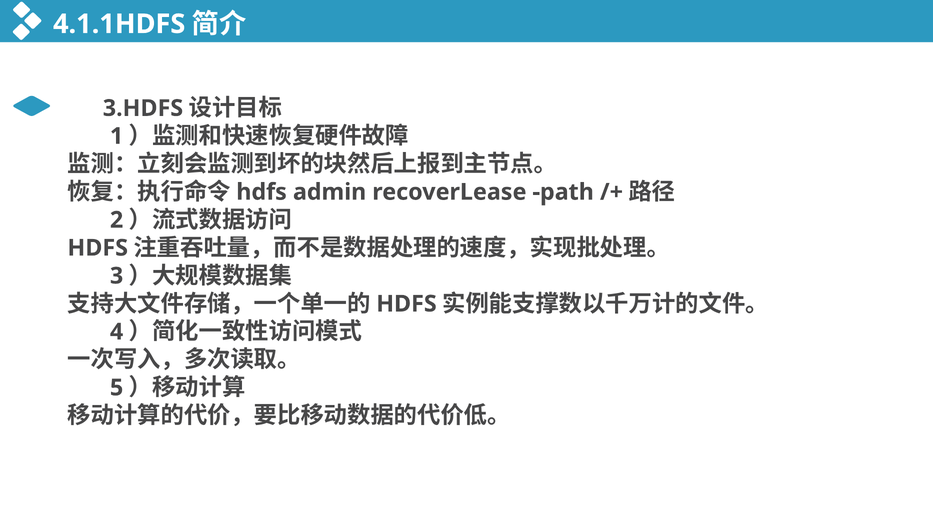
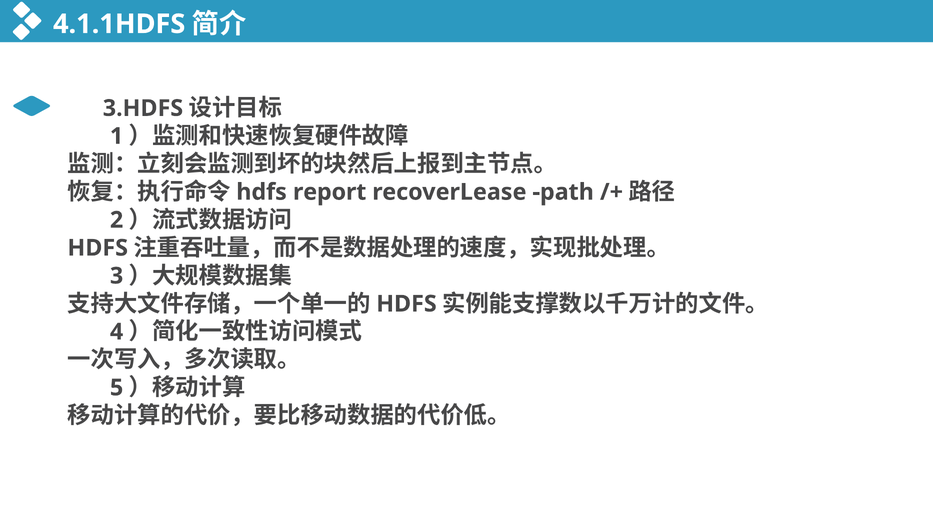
admin: admin -> report (330, 192)
